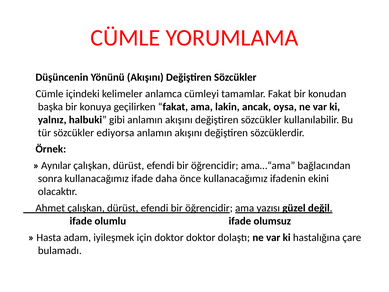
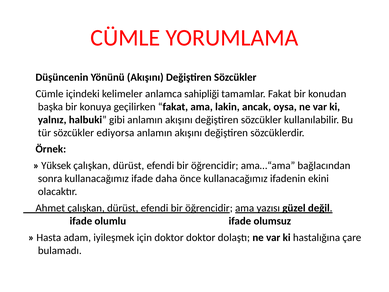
cümleyi: cümleyi -> sahipliği (202, 94)
Aynılar: Aynılar -> Yüksek (56, 165)
